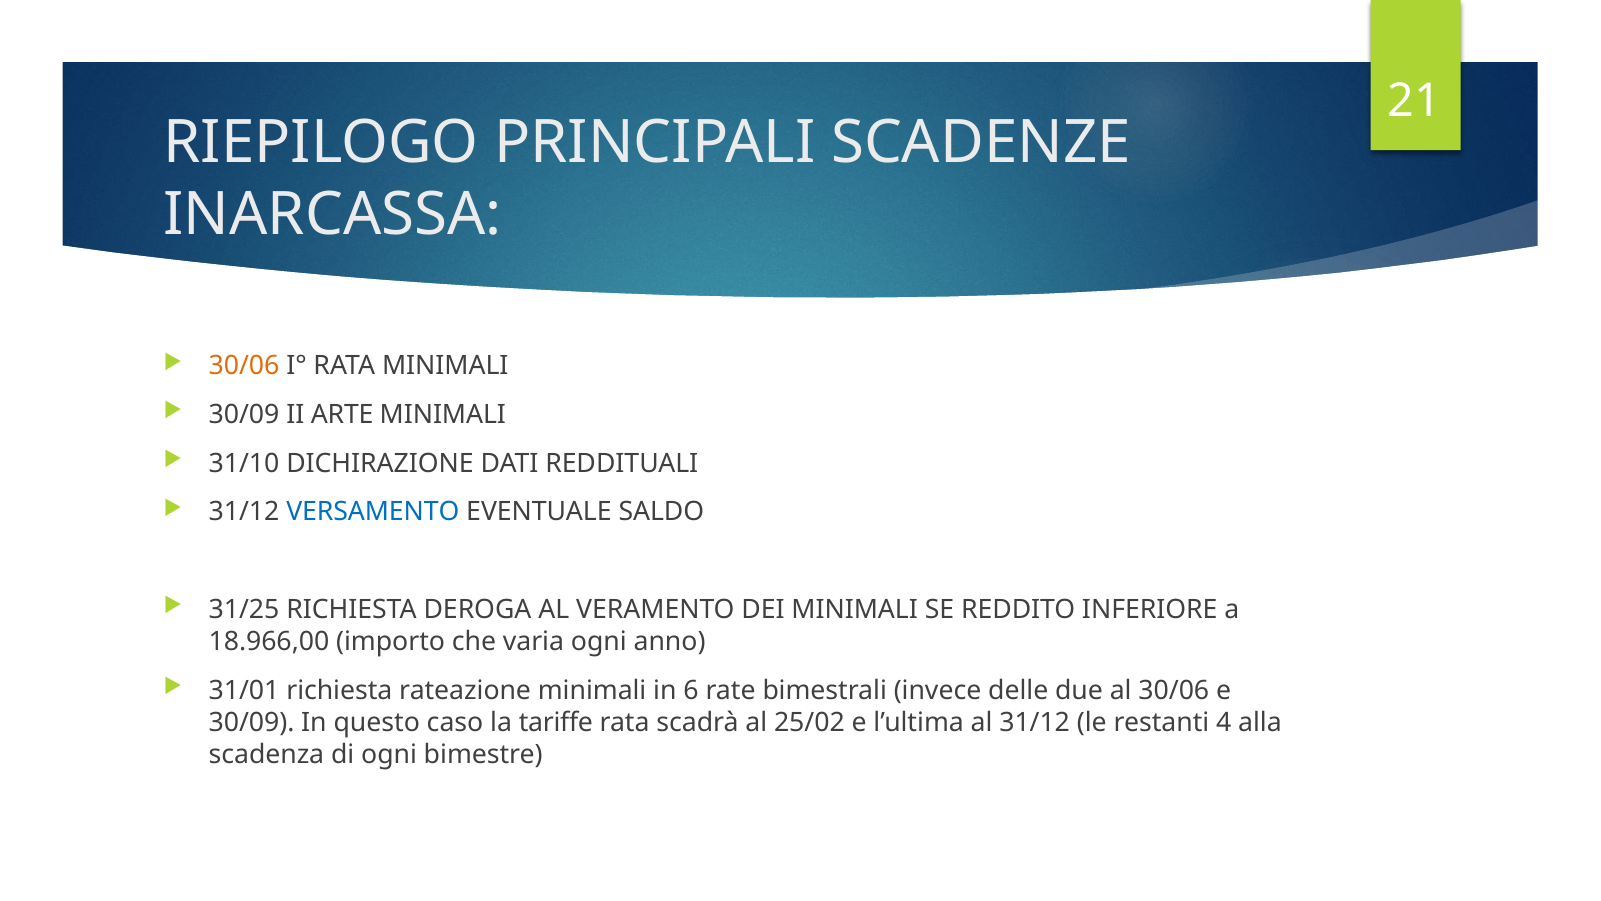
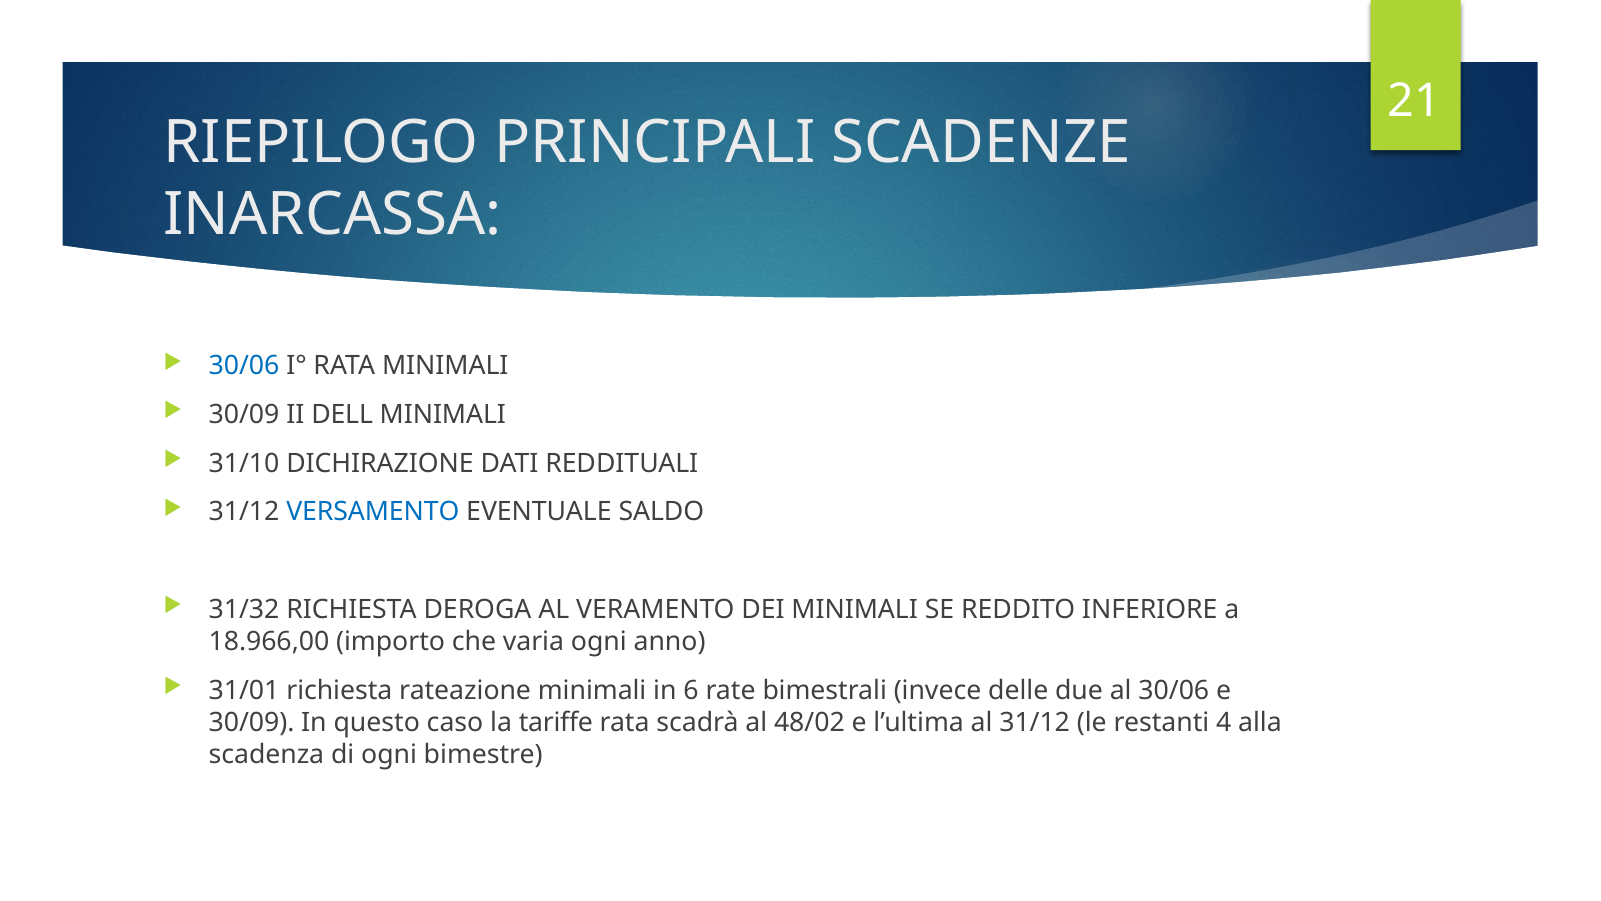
30/06 colour: orange -> blue (244, 366)
ARTE: ARTE -> DELL (342, 414)
31/25: 31/25 -> 31/32 (244, 609)
25/02: 25/02 -> 48/02 (809, 722)
